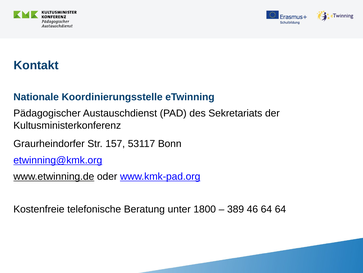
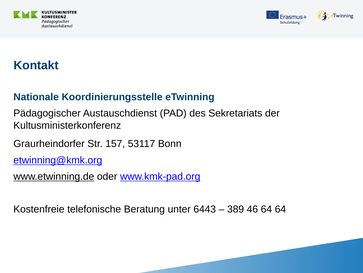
1800: 1800 -> 6443 (205, 209)
